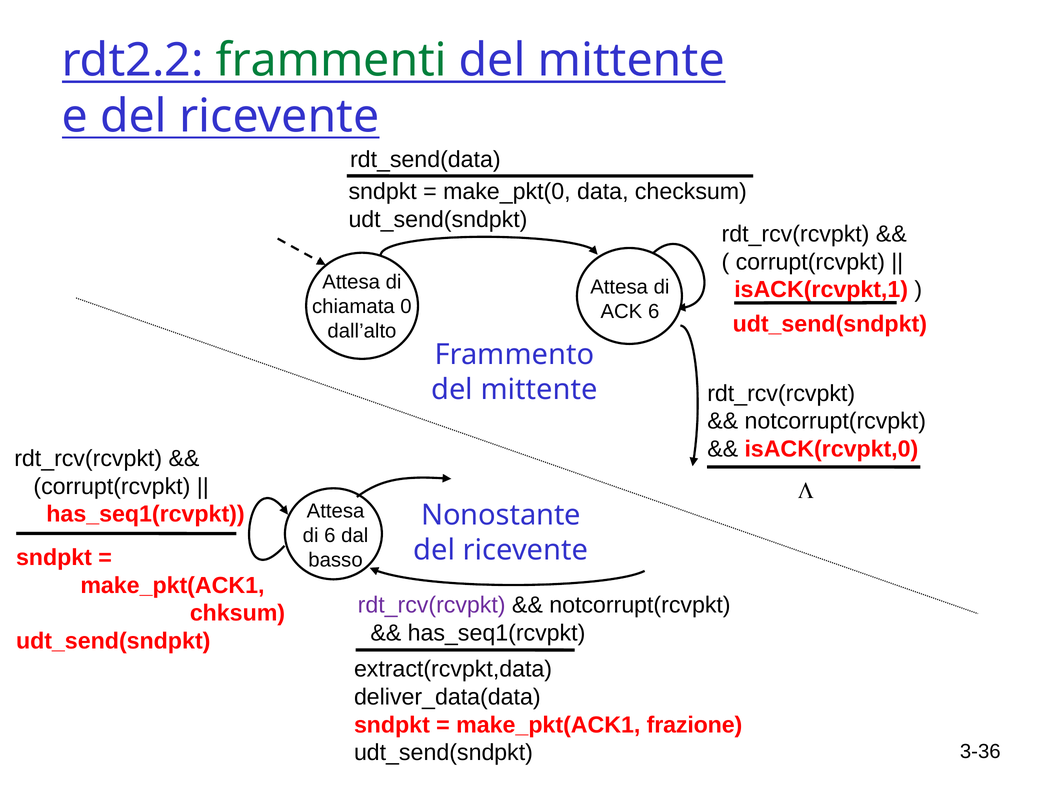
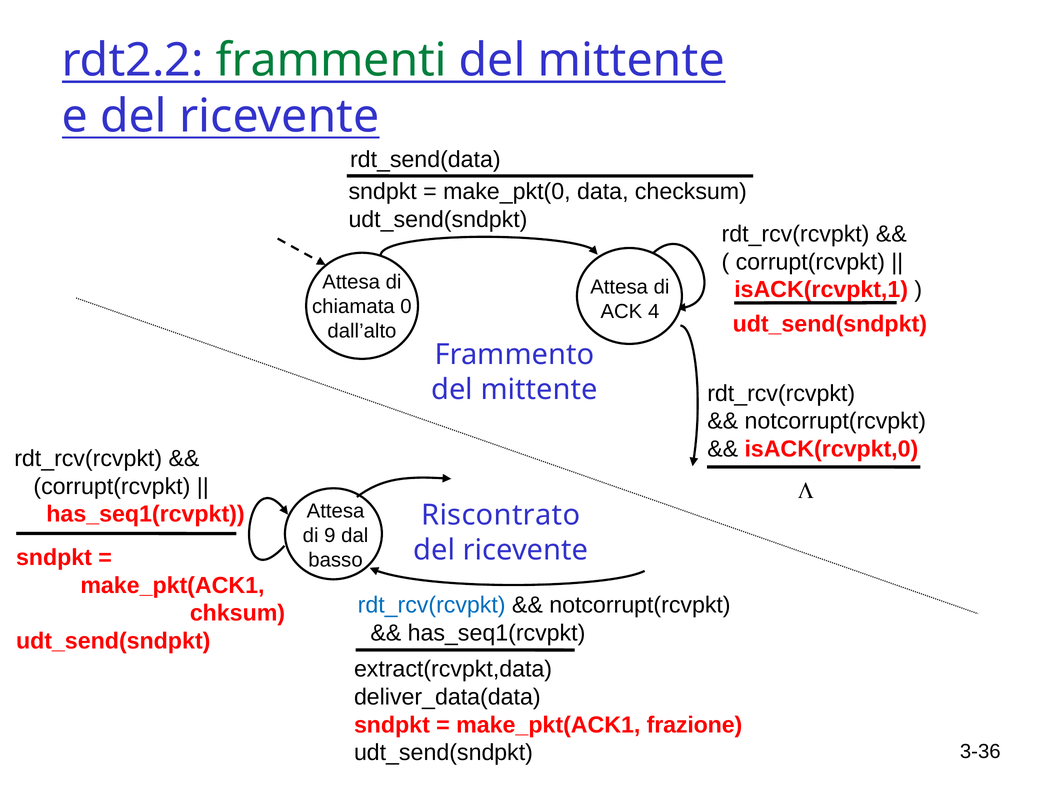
ACK 6: 6 -> 4 (654, 311)
Nonostante: Nonostante -> Riscontrato (501, 515)
di 6: 6 -> 9 (330, 535)
rdt_rcv(rcvpkt colour: purple -> blue (432, 605)
